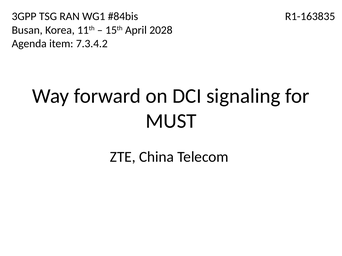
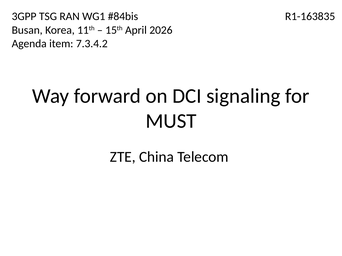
2028: 2028 -> 2026 (161, 30)
